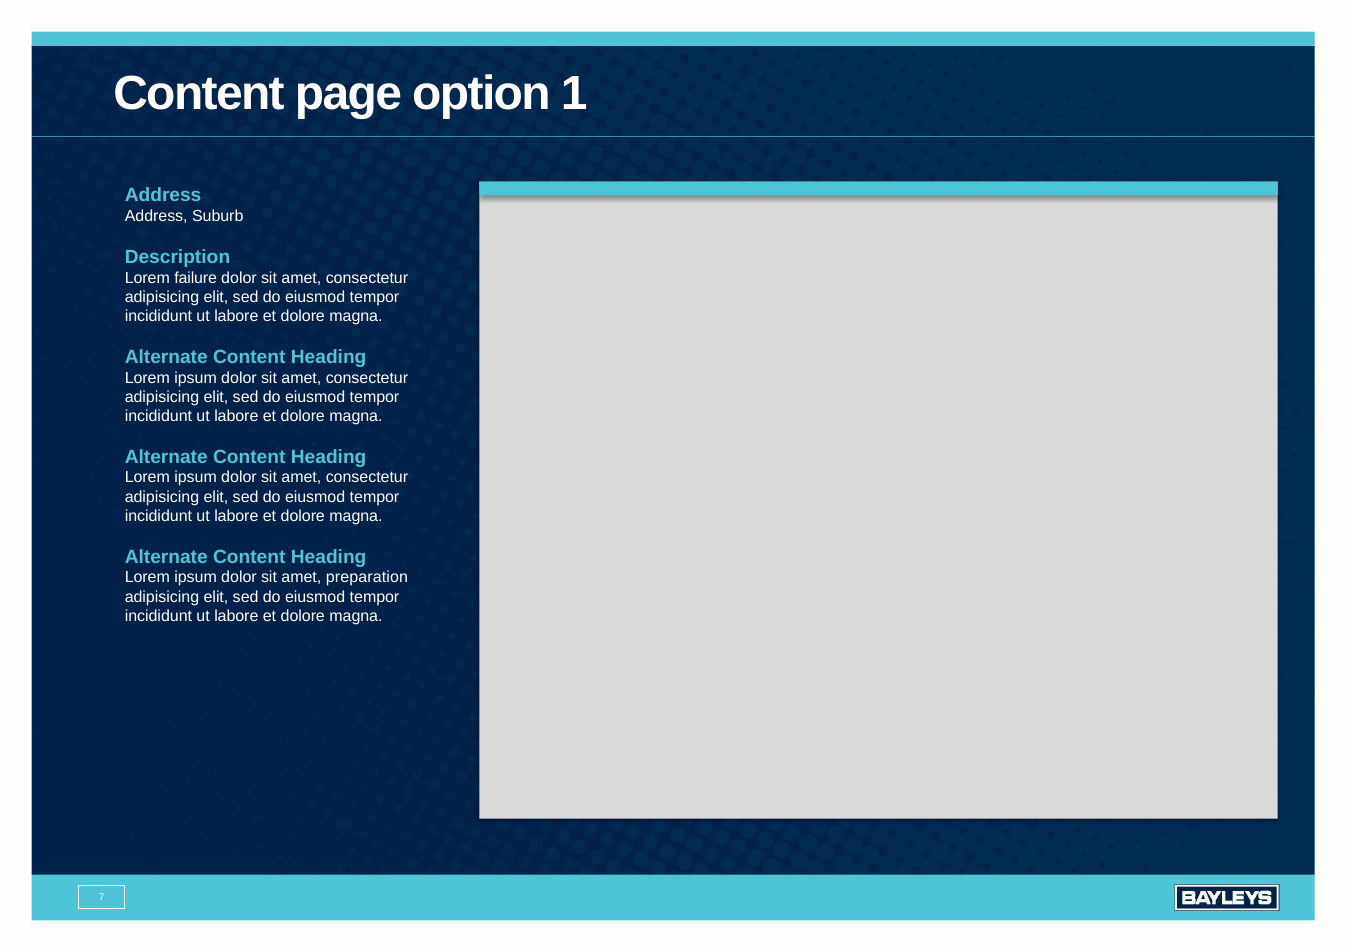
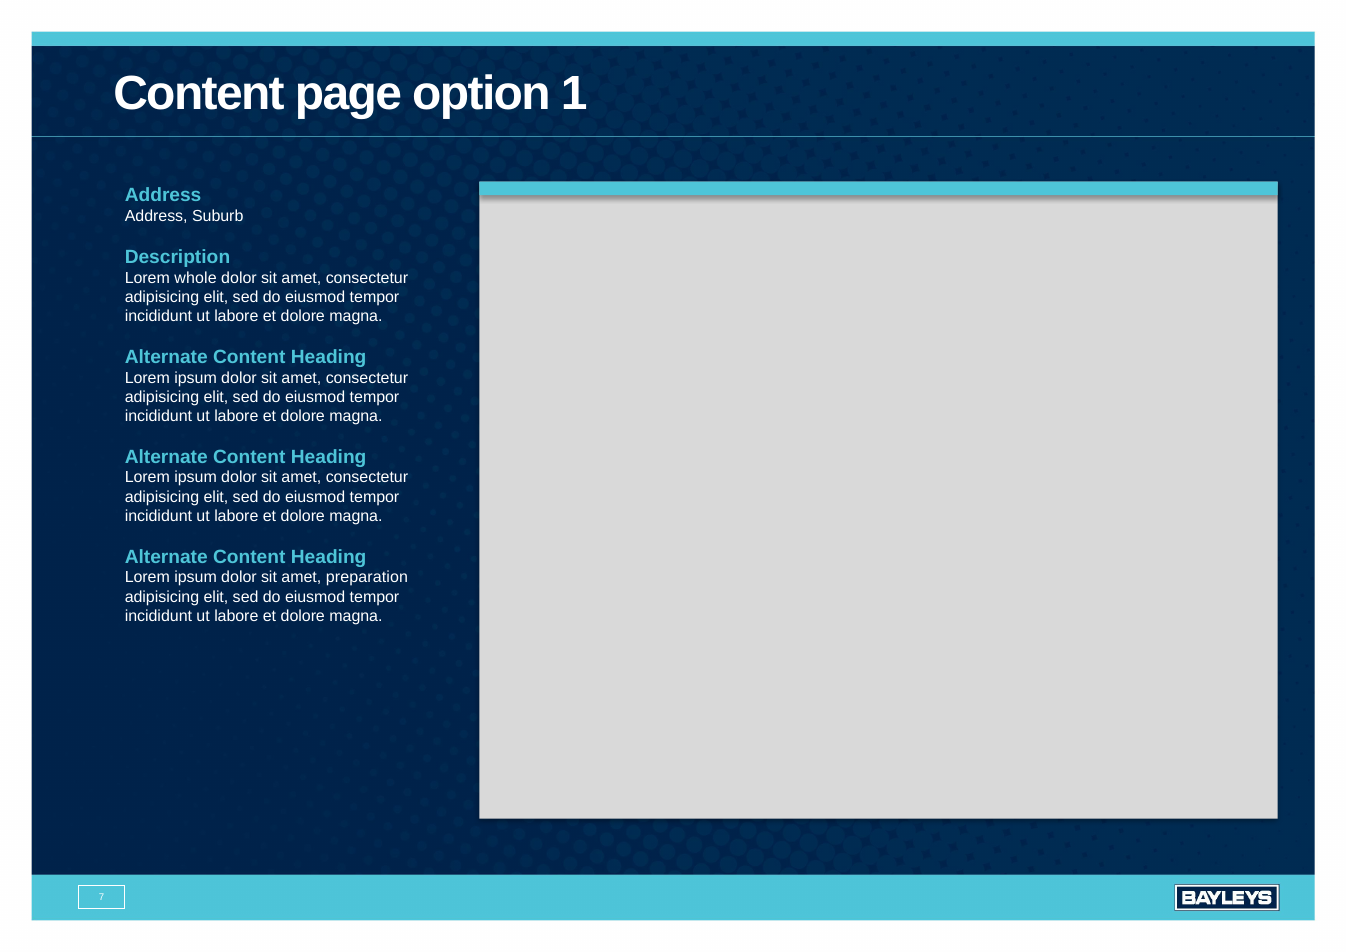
failure: failure -> whole (196, 278)
